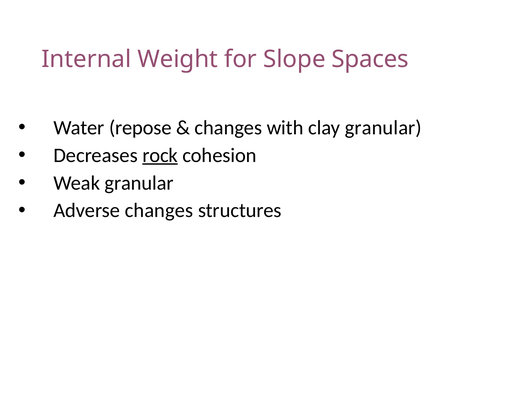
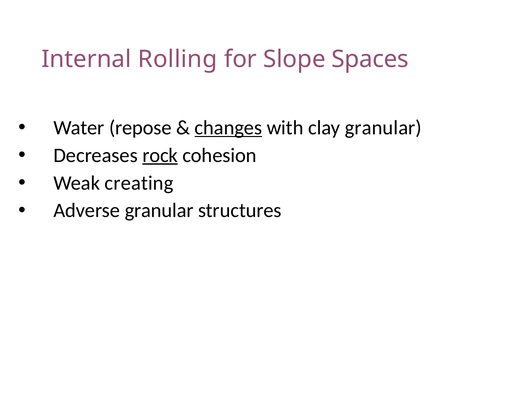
Weight: Weight -> Rolling (178, 59)
changes underline: none -> present (228, 128)
Weak granular: granular -> creating (139, 183)
Adverse changes: changes -> granular (159, 210)
